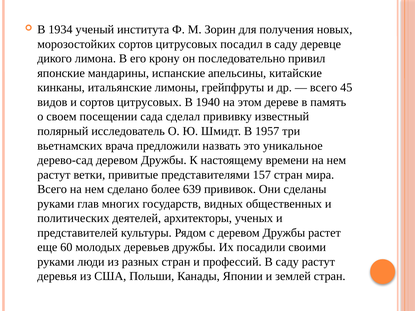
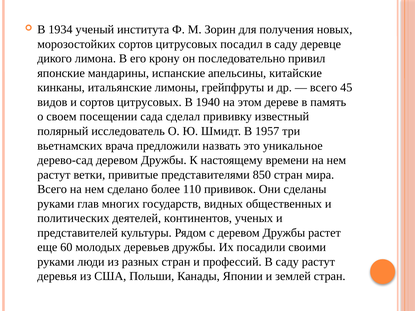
157: 157 -> 850 (262, 175)
639: 639 -> 110 (192, 189)
архитекторы: архитекторы -> континентов (198, 218)
